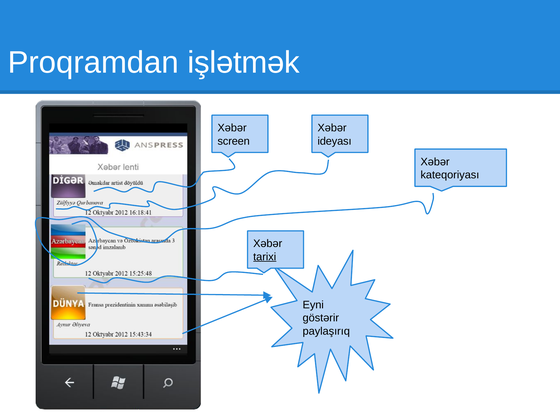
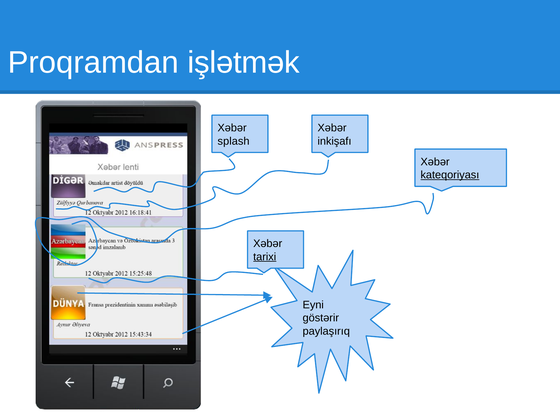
screen: screen -> splash (234, 141)
ideyası: ideyası -> inkişafı (334, 141)
kateqoriyası underline: none -> present (450, 175)
